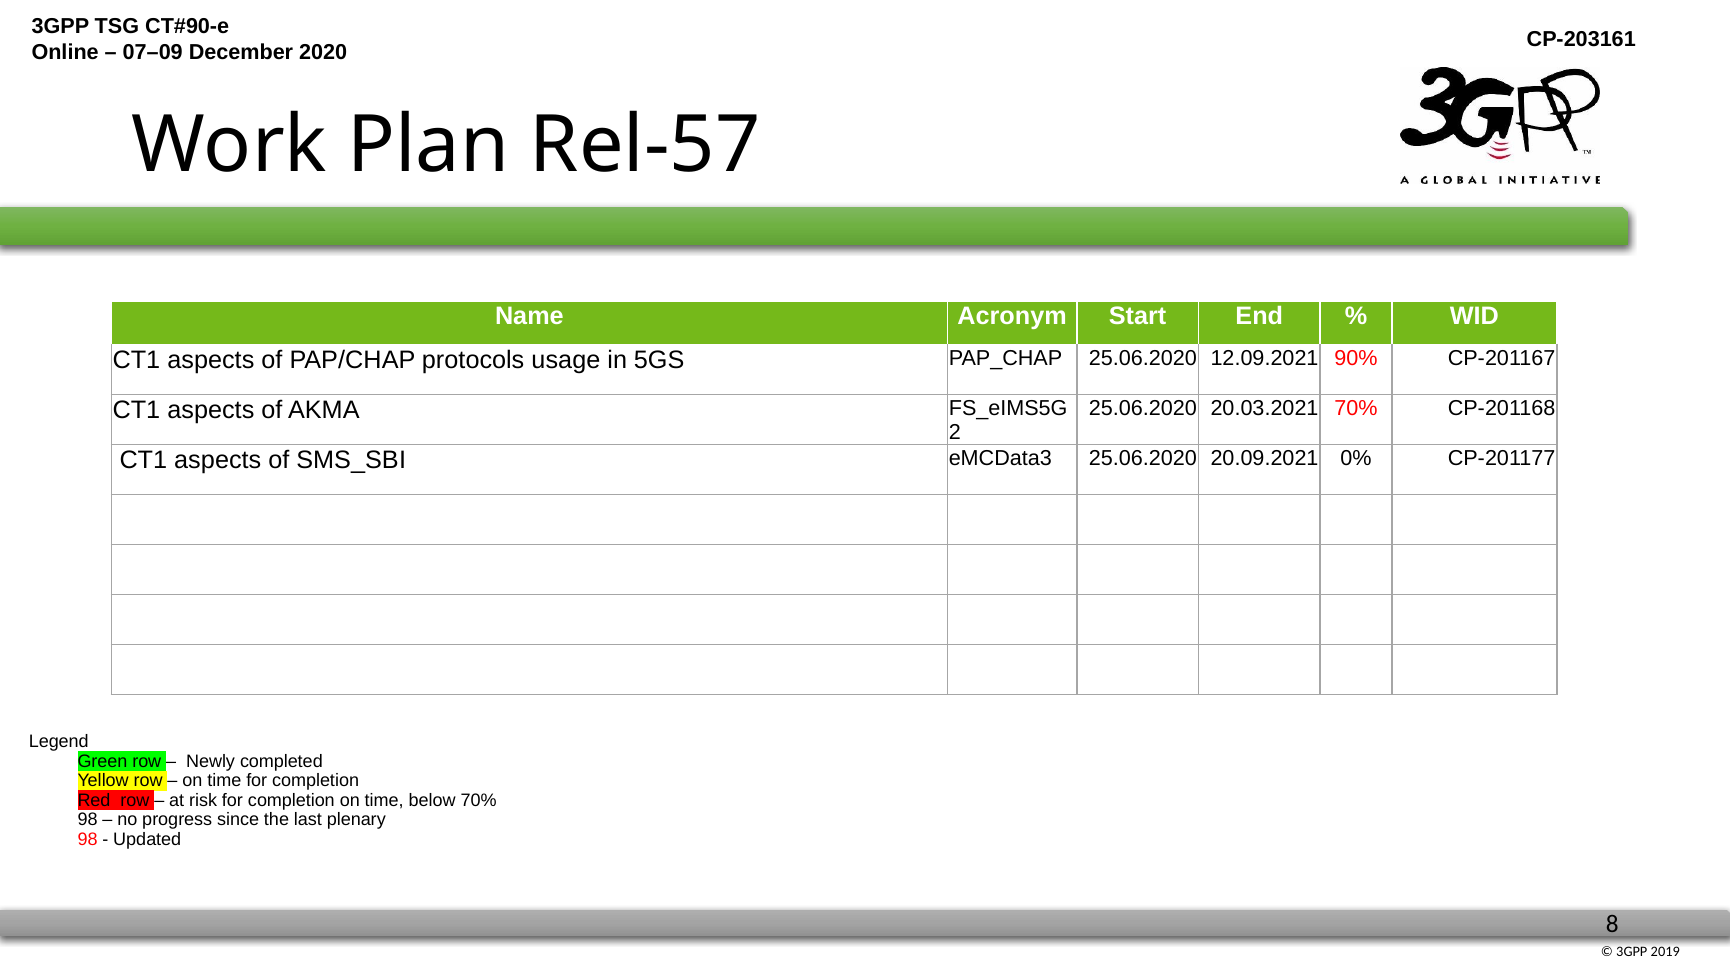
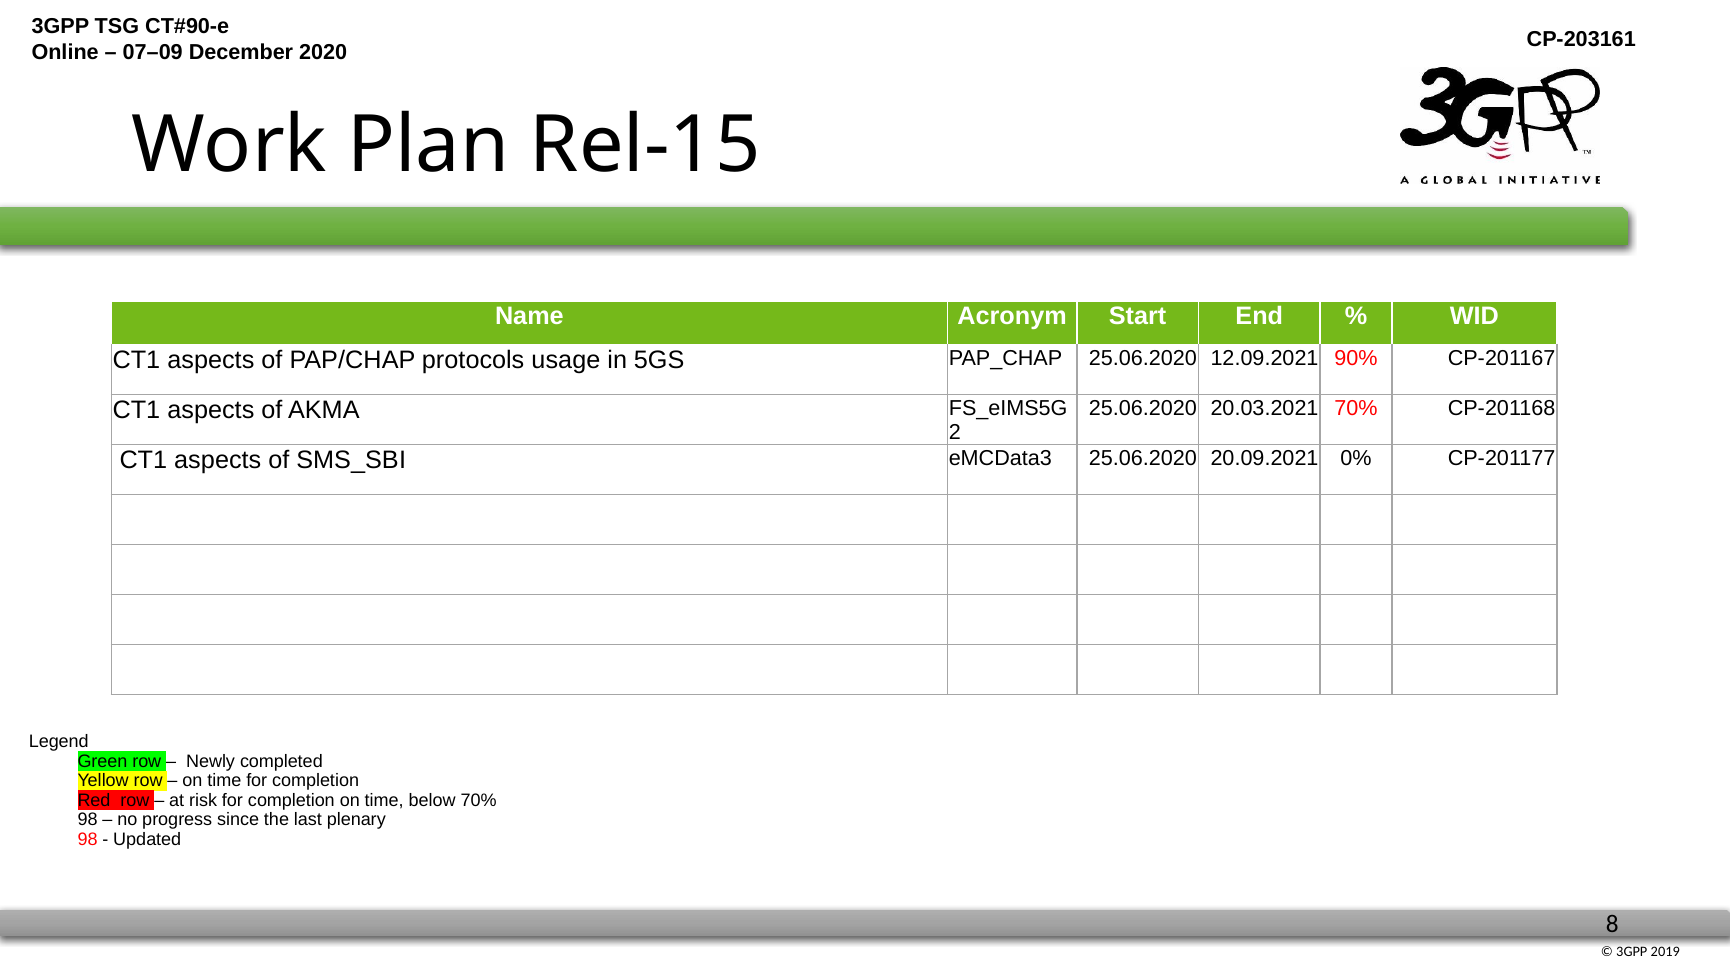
Rel-57: Rel-57 -> Rel-15 (645, 145)
